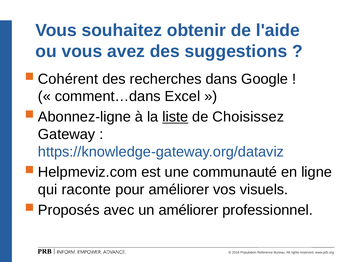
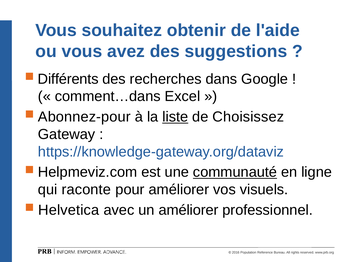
Cohérent: Cohérent -> Différents (68, 79)
Abonnez-ligne: Abonnez-ligne -> Abonnez-pour (84, 117)
communauté underline: none -> present (235, 172)
Proposés: Proposés -> Helvetica (69, 210)
